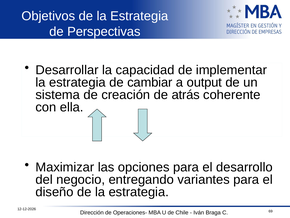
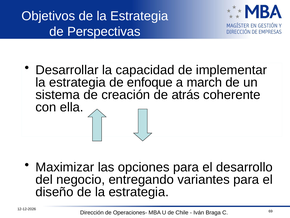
cambiar: cambiar -> enfoque (150, 82)
output: output -> march (204, 82)
